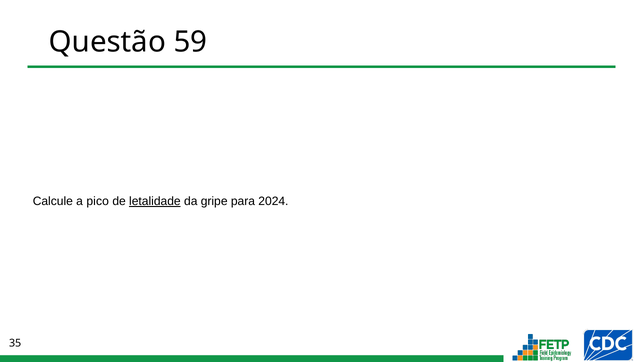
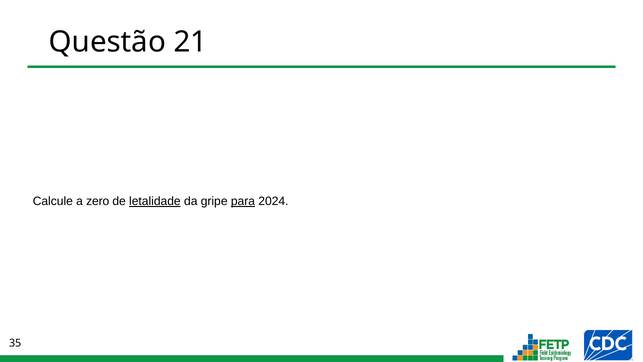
59: 59 -> 21 (190, 42)
pico: pico -> zero (98, 201)
para underline: none -> present (243, 201)
